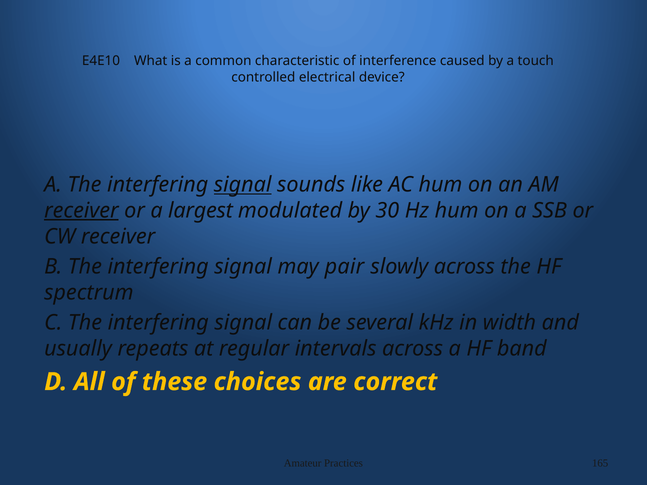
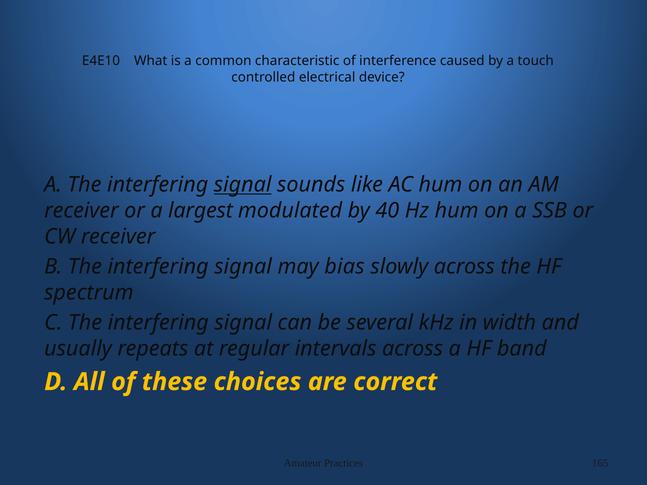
receiver underline: present -> none (81, 211)
30: 30 -> 40 (387, 211)
pair: pair -> bias (344, 267)
